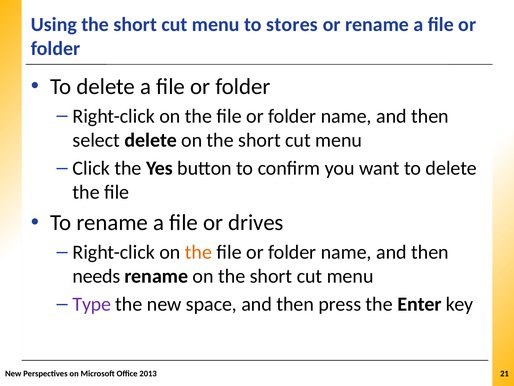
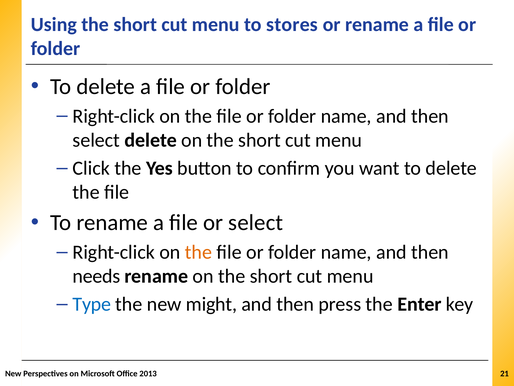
or drives: drives -> select (256, 222)
Type colour: purple -> blue (92, 304)
space: space -> might (212, 304)
